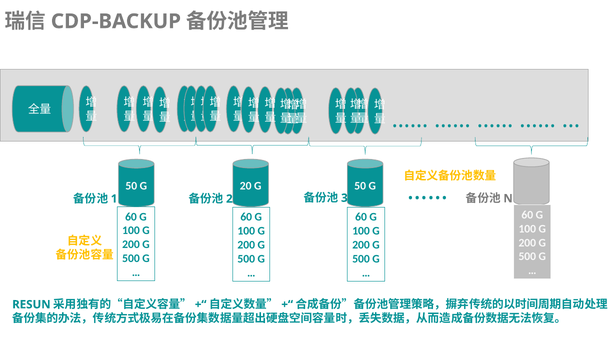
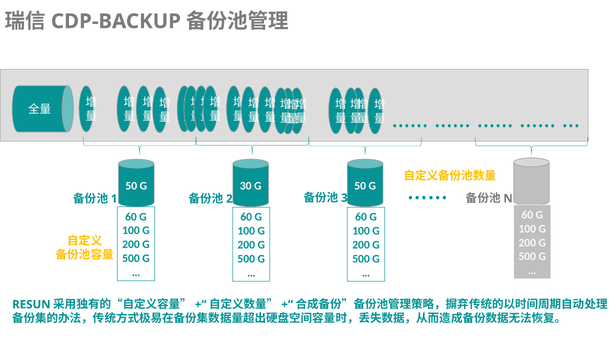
20: 20 -> 30 (246, 186)
